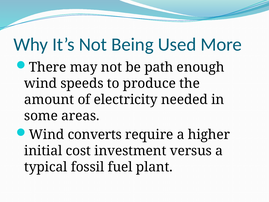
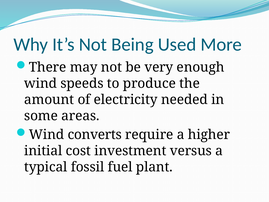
path: path -> very (159, 67)
